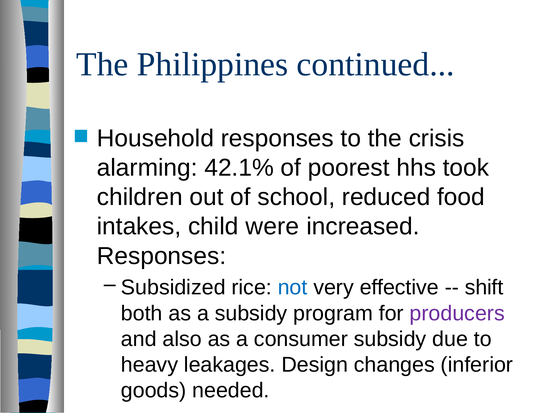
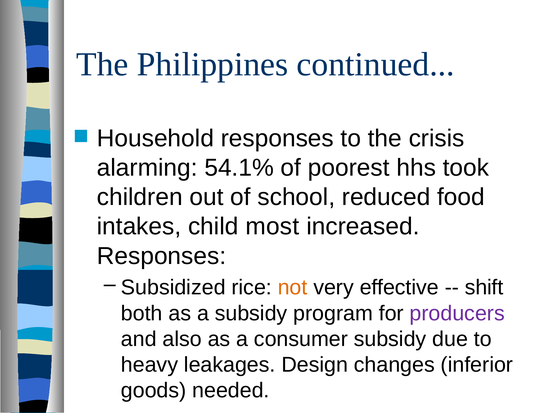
42.1%: 42.1% -> 54.1% (239, 168)
were: were -> most (272, 227)
not colour: blue -> orange (293, 288)
